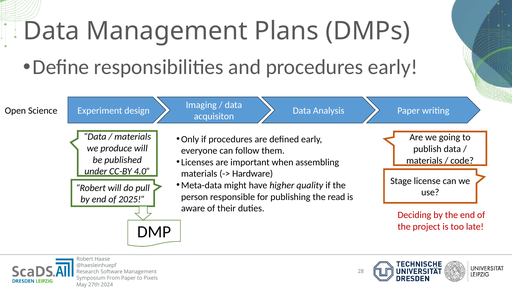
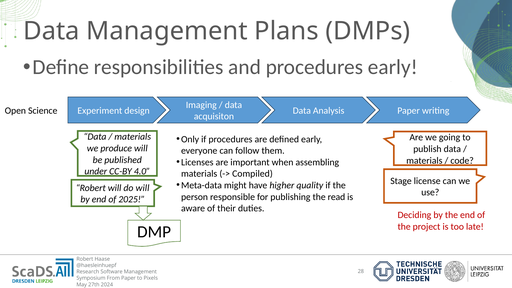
Hardware: Hardware -> Compiled (252, 174)
do pull: pull -> will (143, 188)
